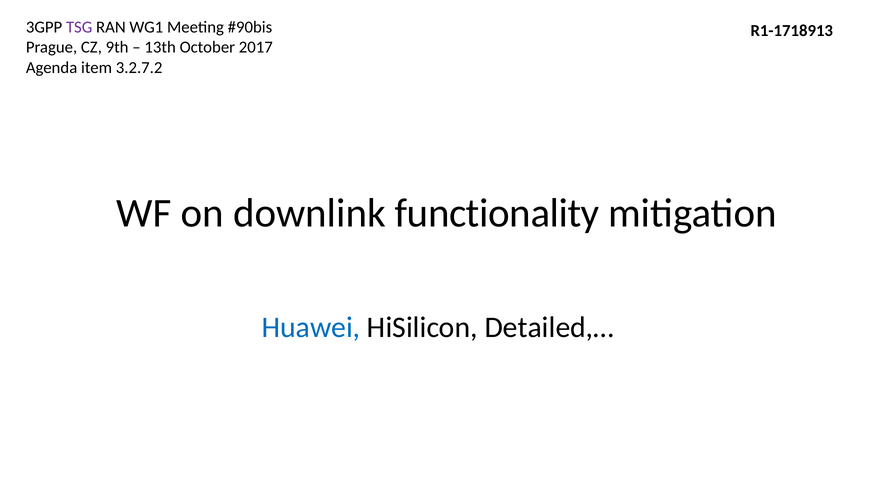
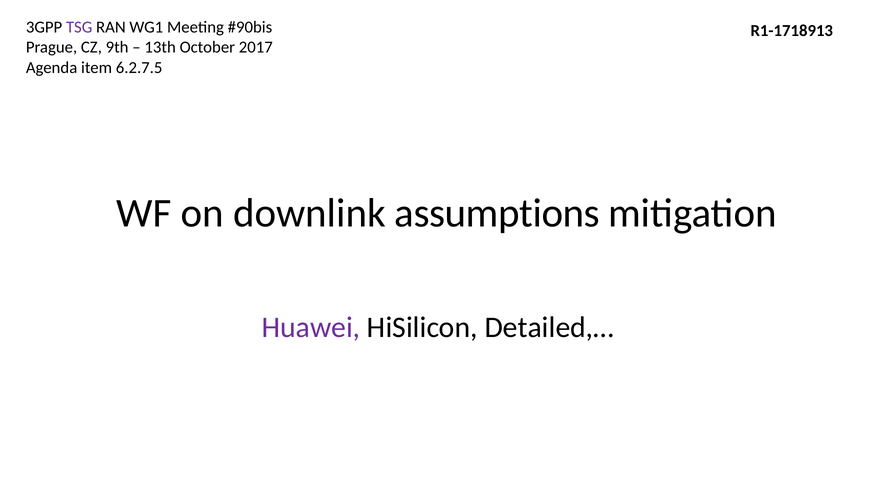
3.2.7.2: 3.2.7.2 -> 6.2.7.5 (139, 68)
functionality: functionality -> assumptions (497, 213)
Huawei colour: blue -> purple (311, 328)
